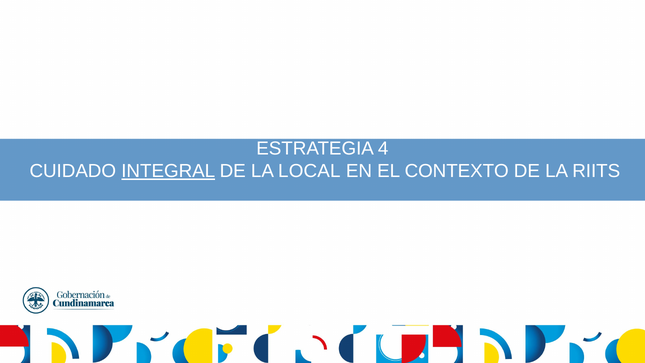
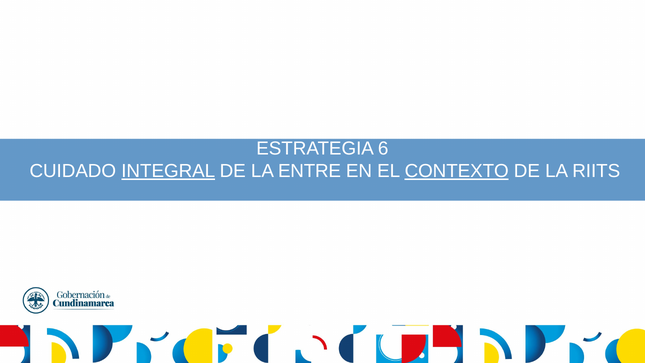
4: 4 -> 6 (383, 148)
LOCAL: LOCAL -> ENTRE (310, 171)
CONTEXTO underline: none -> present (457, 171)
